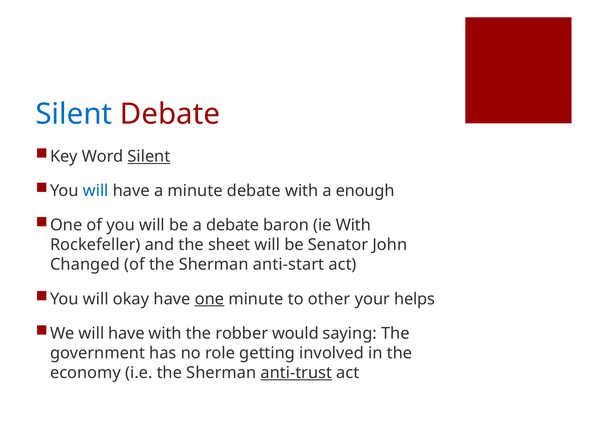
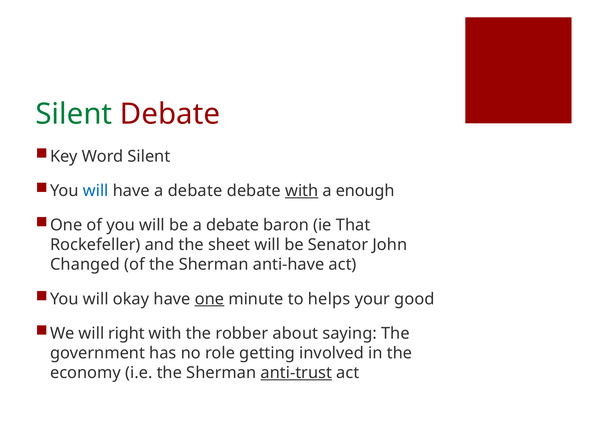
Silent colour: blue -> green (74, 114)
Silent underline: present -> none (149, 157)
have a minute: minute -> debate (195, 191)
with underline: none -> present (302, 191)
ie With: With -> That (353, 225)
anti-start: anti-start -> anti-have (289, 265)
other: other -> helps (329, 299)
helps: helps -> good (414, 299)
We will have: have -> right (126, 334)
would: would -> about (295, 334)
